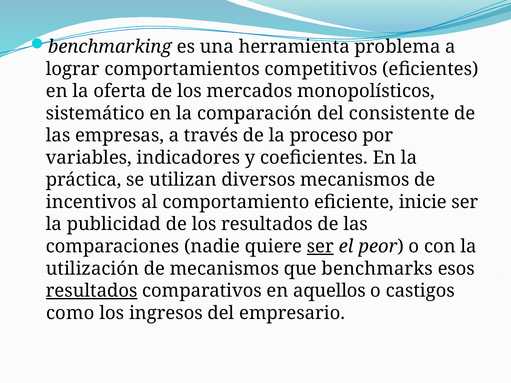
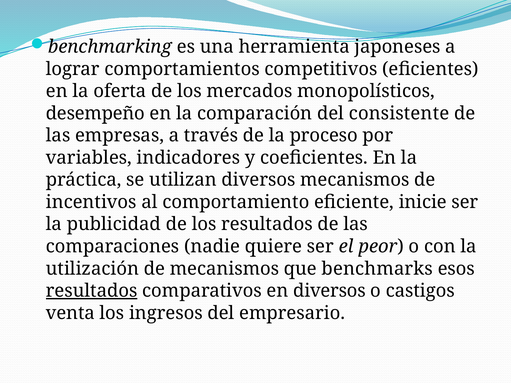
problema: problema -> japoneses (398, 47)
sistemático: sistemático -> desempeño (95, 113)
ser underline: present -> none (320, 247)
en aquellos: aquellos -> diversos (329, 291)
como: como -> venta (70, 313)
